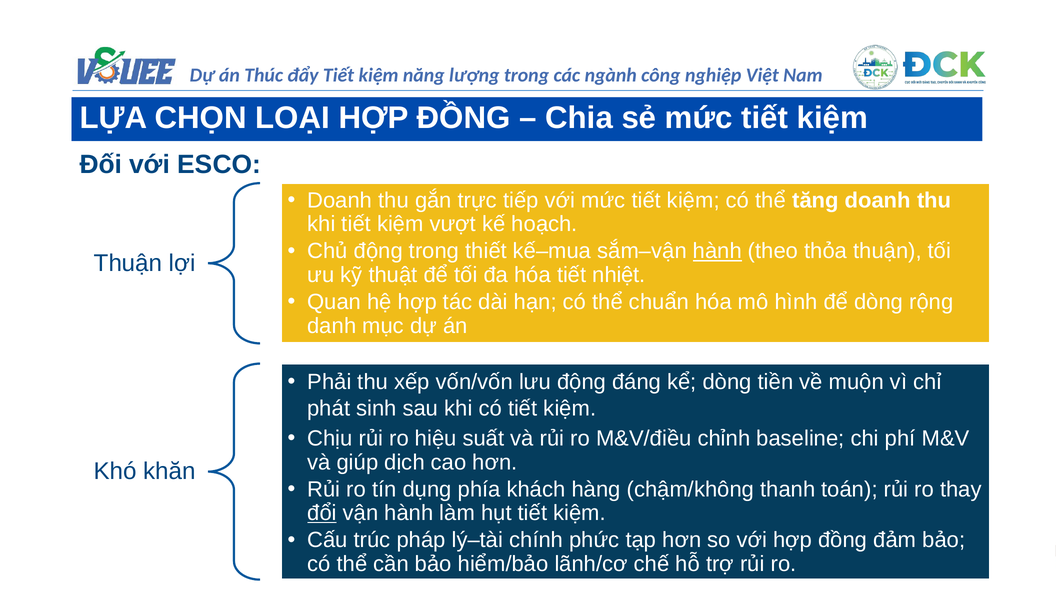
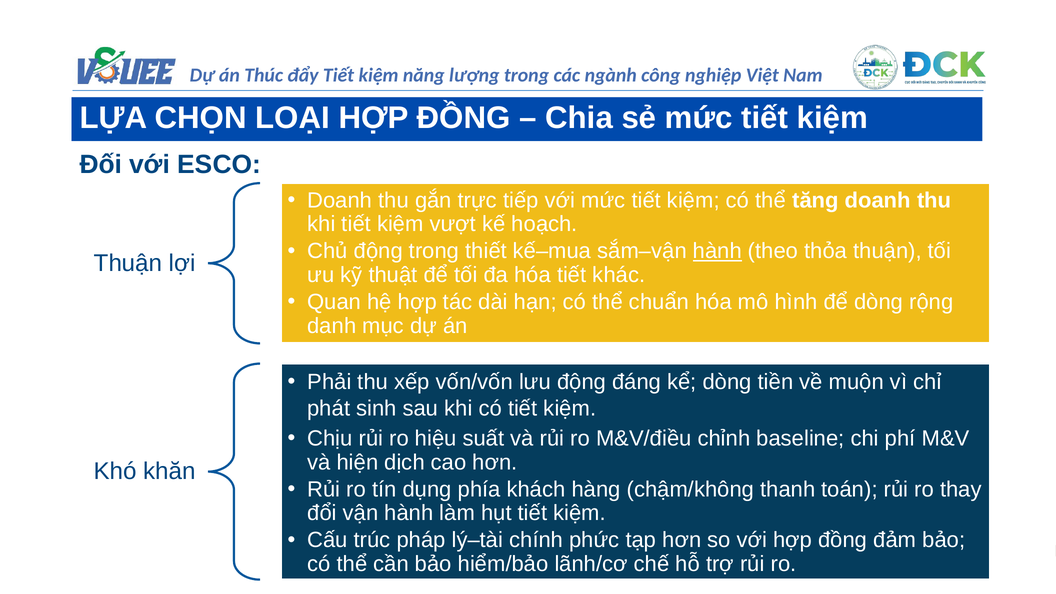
nhiệt: nhiệt -> khác (619, 275)
giúp: giúp -> hiện (357, 462)
đổi underline: present -> none (322, 513)
